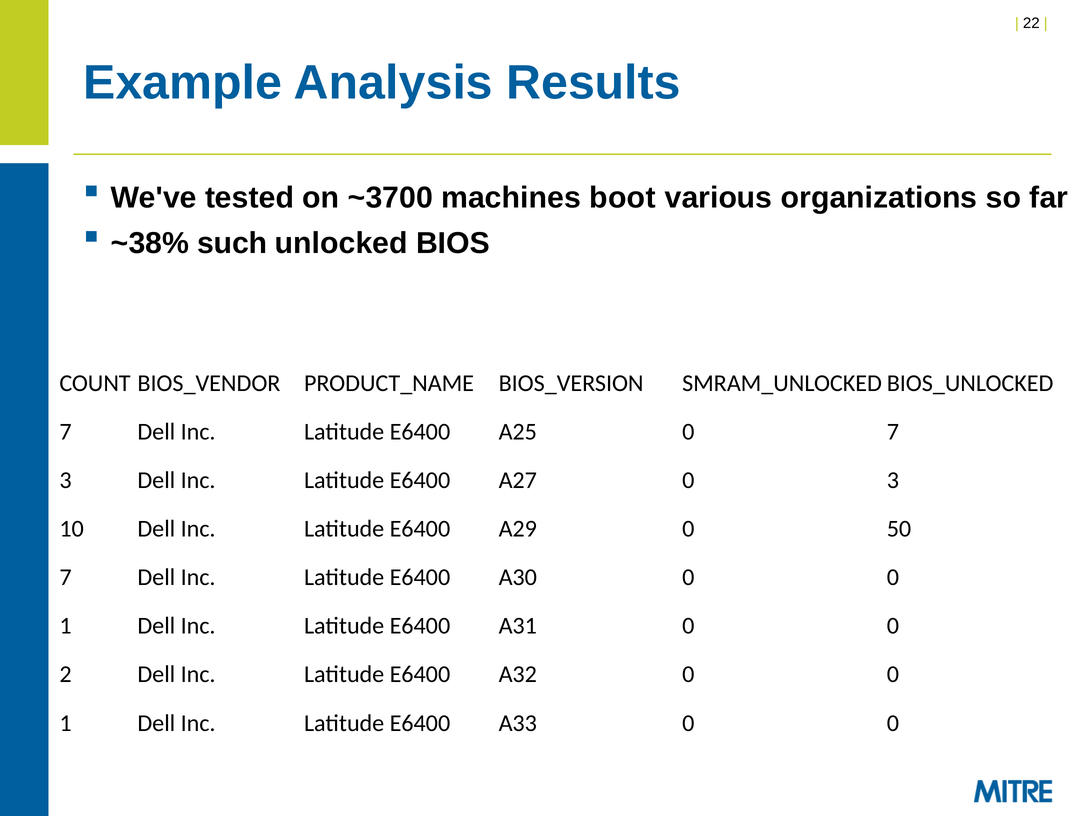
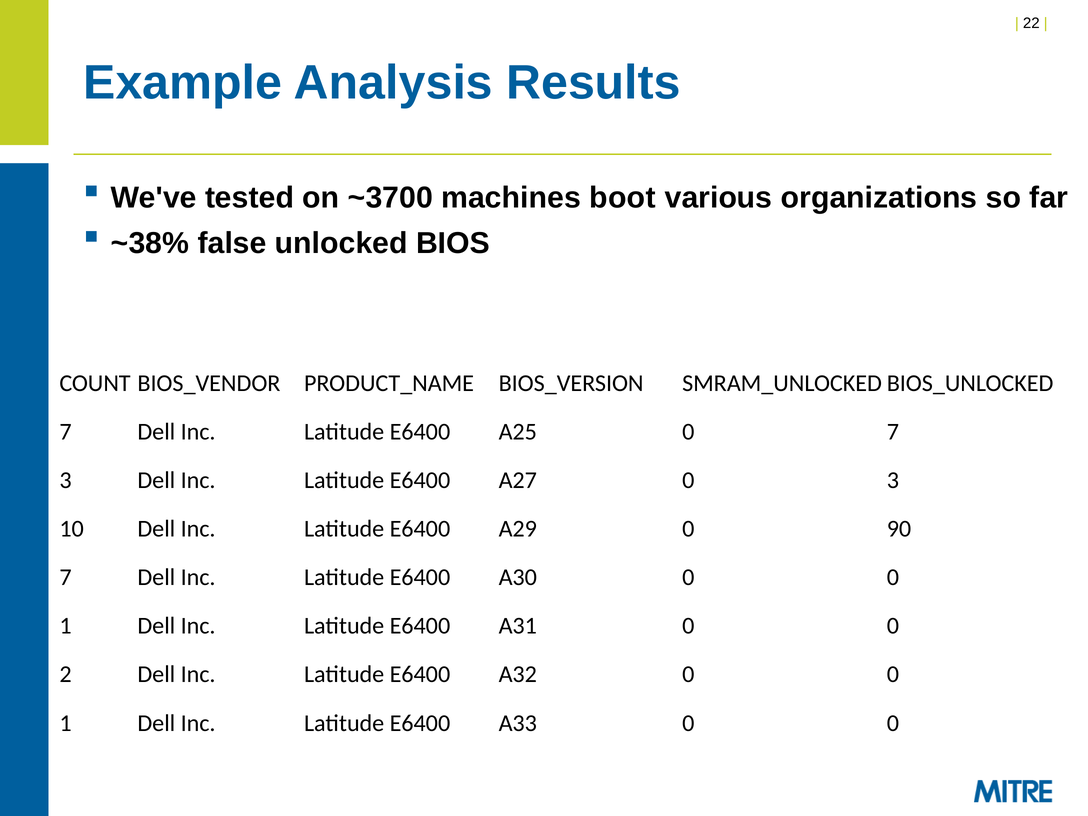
such: such -> false (232, 243)
50: 50 -> 90 (899, 529)
